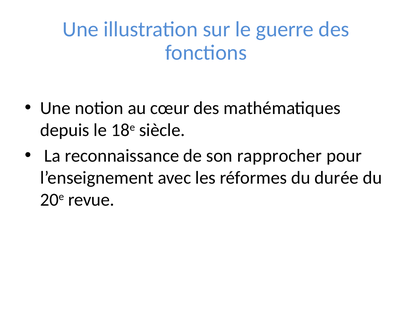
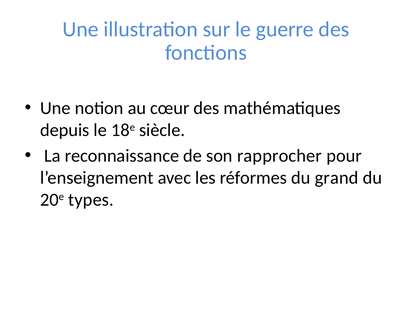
durée: durée -> grand (337, 178)
revue: revue -> types (91, 200)
